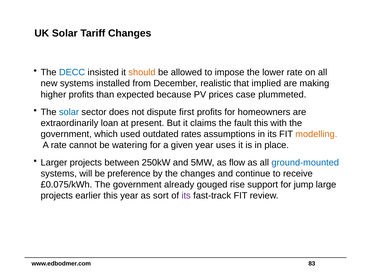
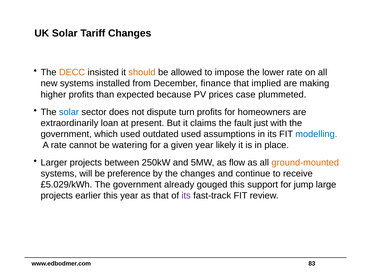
DECC colour: blue -> orange (72, 72)
realistic: realistic -> finance (216, 83)
first: first -> turn (187, 112)
fault this: this -> just (261, 123)
outdated rates: rates -> used (191, 134)
modelling colour: orange -> blue (316, 134)
uses: uses -> likely (226, 145)
ground-mounted colour: blue -> orange (305, 163)
£0.075/kWh: £0.075/kWh -> £5.029/kWh (66, 185)
gouged rise: rise -> this (237, 185)
as sort: sort -> that (161, 196)
